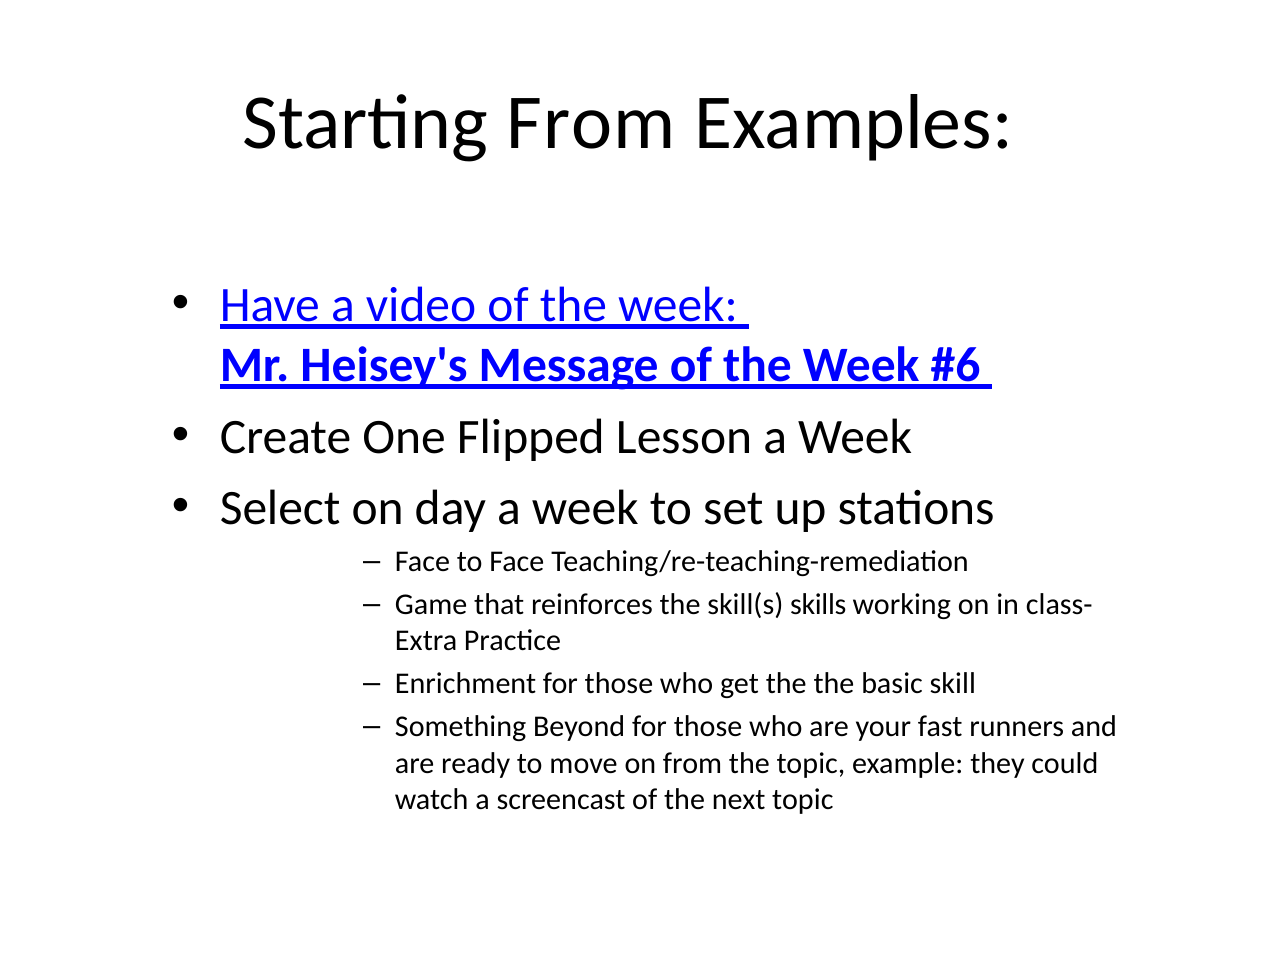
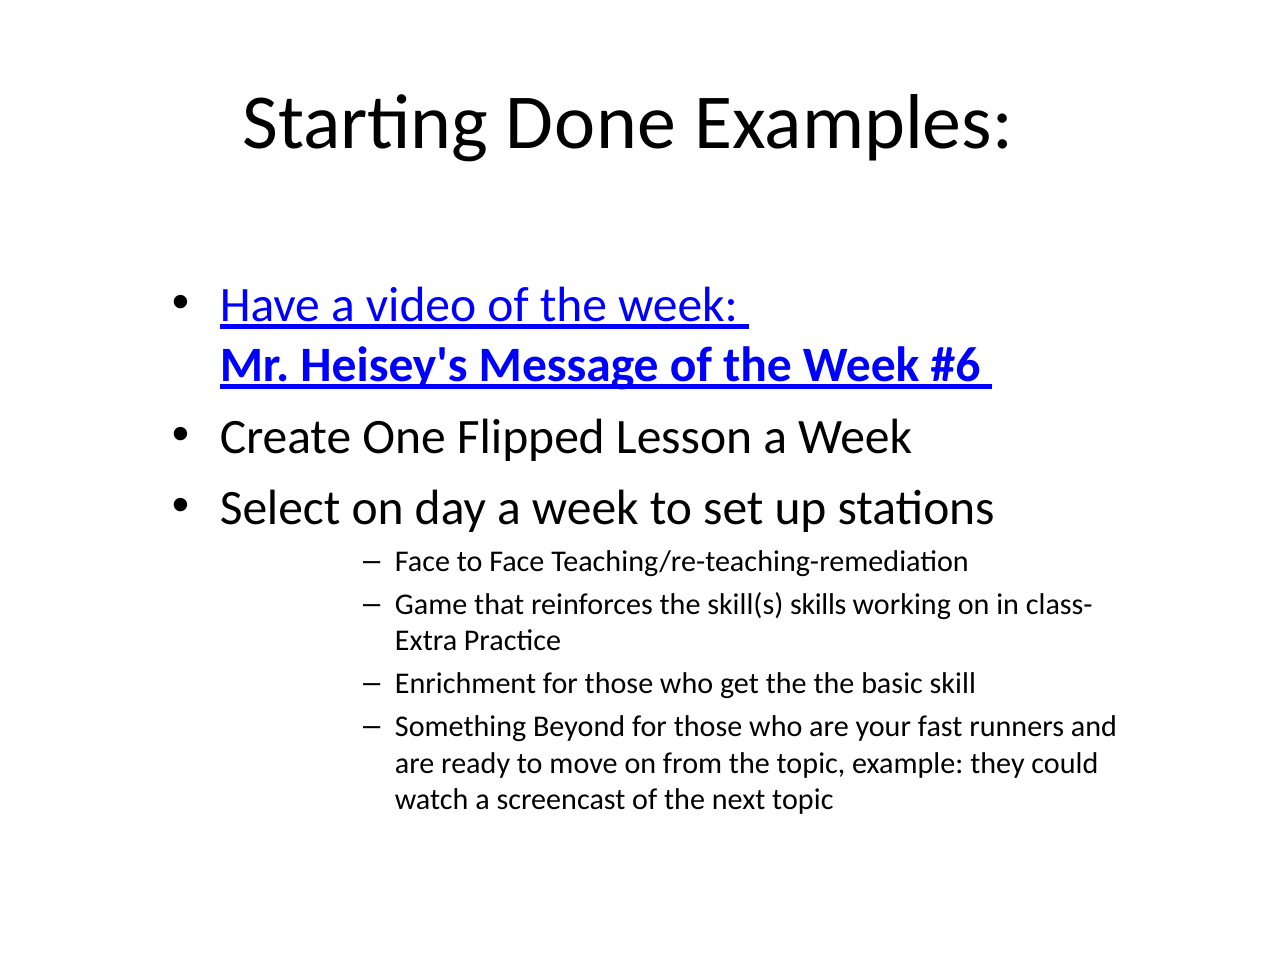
Starting From: From -> Done (591, 123)
